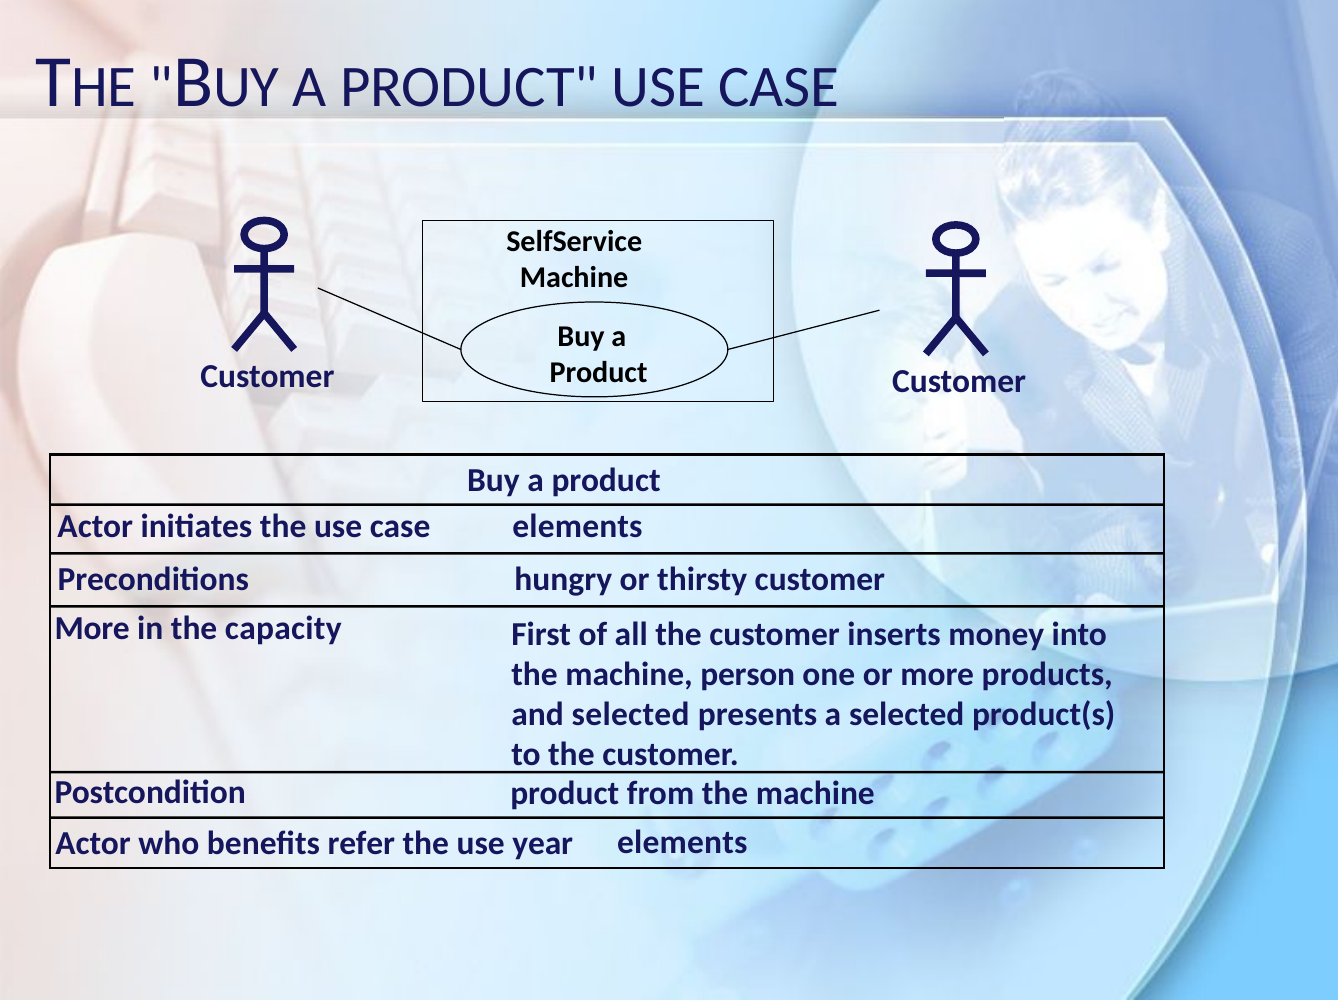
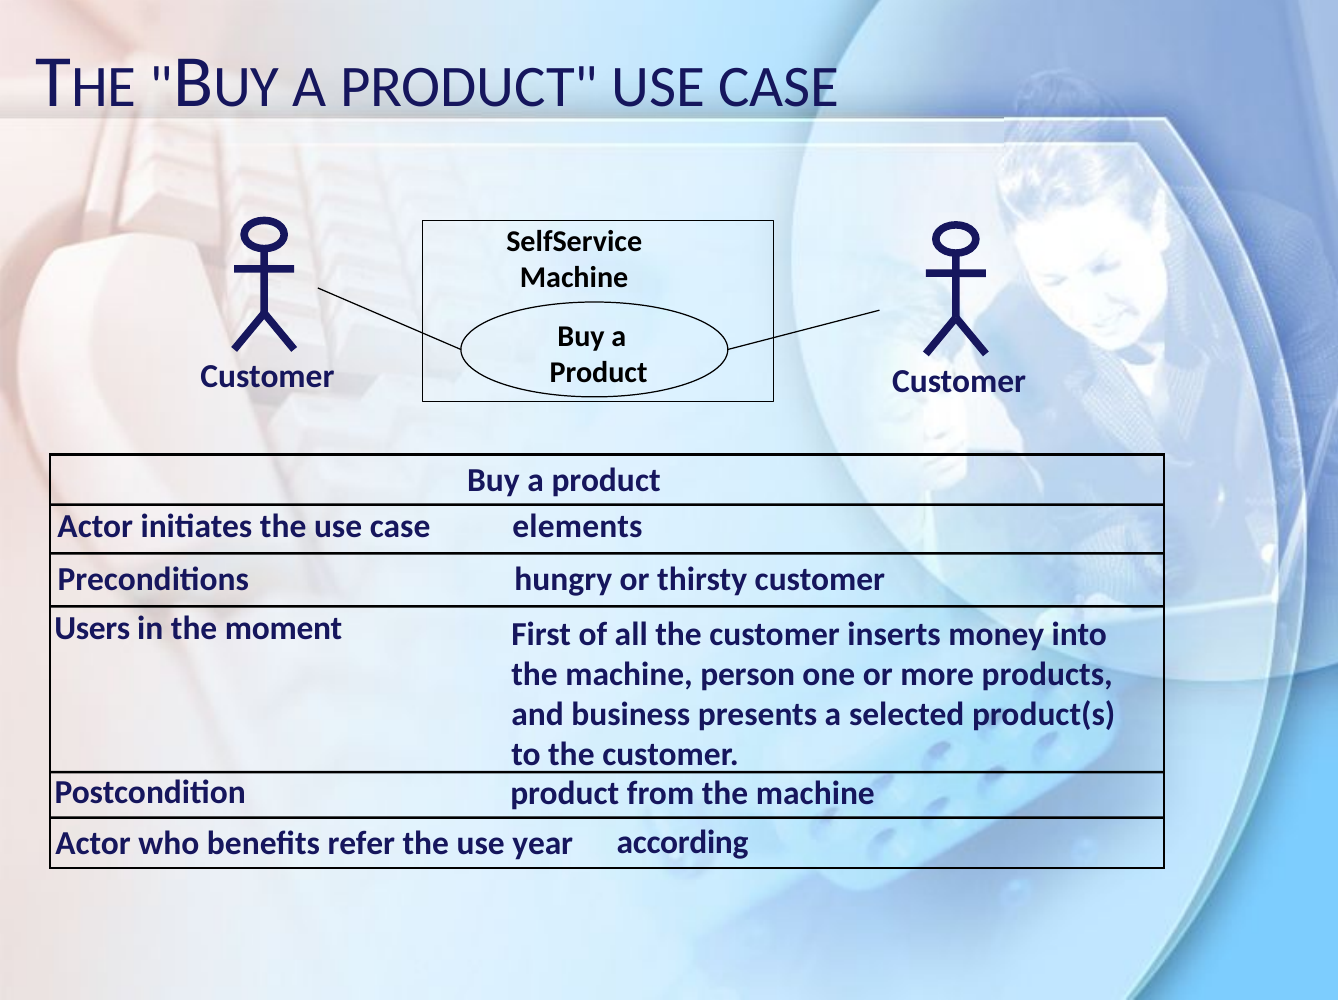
More: More -> Users (92, 629)
capacity: capacity -> moment (284, 629)
and selected: selected -> business (631, 715)
elements: elements -> according (683, 843)
